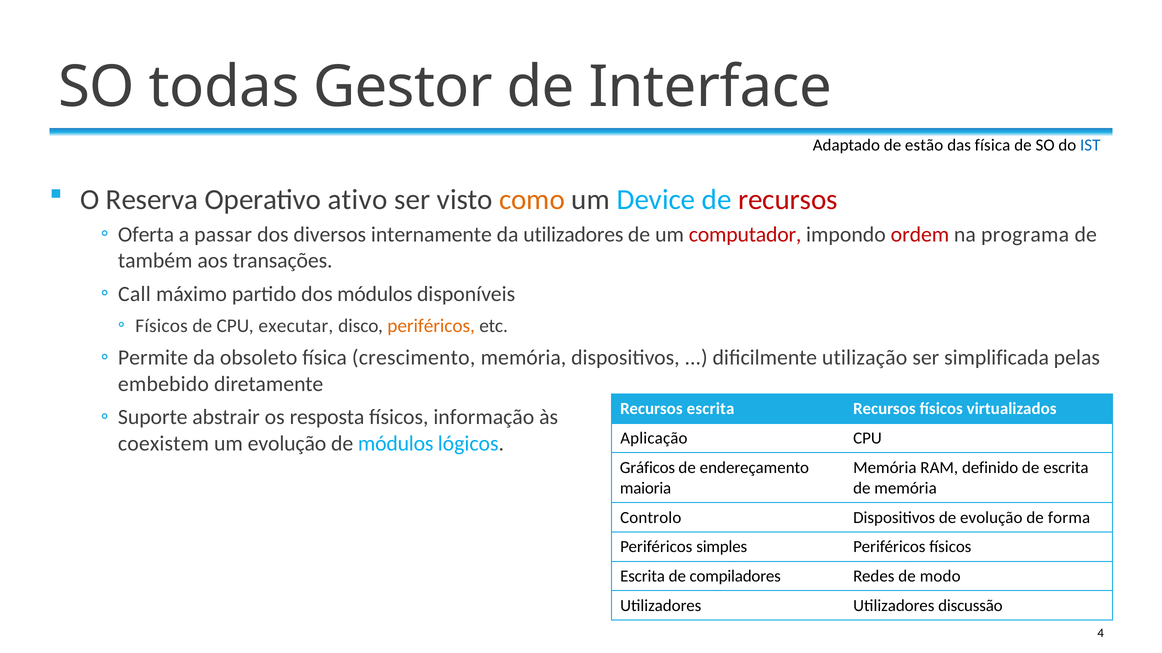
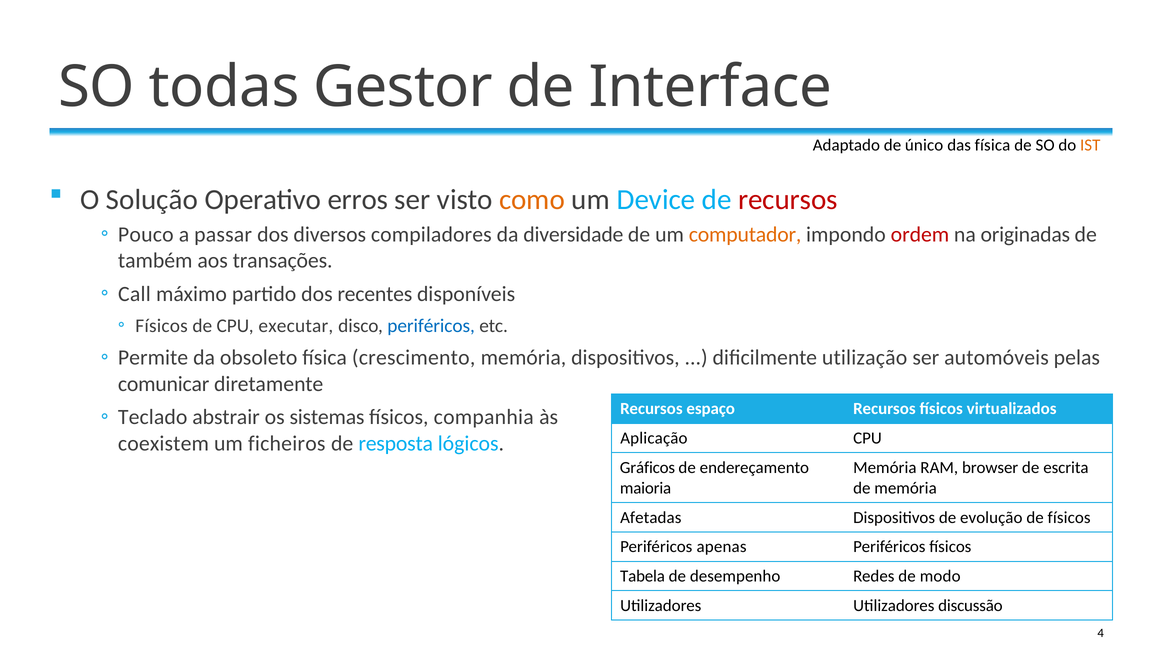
estão: estão -> único (924, 145)
IST colour: blue -> orange (1090, 145)
Reserva: Reserva -> Solução (152, 200)
ativo: ativo -> erros (358, 200)
Oferta: Oferta -> Pouco (146, 235)
internamente: internamente -> compiladores (431, 235)
da utilizadores: utilizadores -> diversidade (573, 235)
computador colour: red -> orange (745, 235)
programa: programa -> originadas (1025, 235)
dos módulos: módulos -> recentes (375, 294)
periféricos colour: orange -> blue (431, 326)
simplificada: simplificada -> automóveis (997, 358)
embebido: embebido -> comunicar (164, 384)
Recursos escrita: escrita -> espaço (711, 409)
Suporte: Suporte -> Teclado (153, 418)
resposta: resposta -> sistemas (327, 418)
informação: informação -> companhia (484, 418)
um evolução: evolução -> ficheiros (287, 444)
de módulos: módulos -> resposta (396, 444)
definido: definido -> browser (990, 468)
Controlo: Controlo -> Afetadas (651, 518)
de forma: forma -> físicos (1069, 518)
simples: simples -> apenas (722, 547)
Escrita: Escrita -> Tabela (643, 577)
compiladores: compiladores -> desempenho (735, 577)
